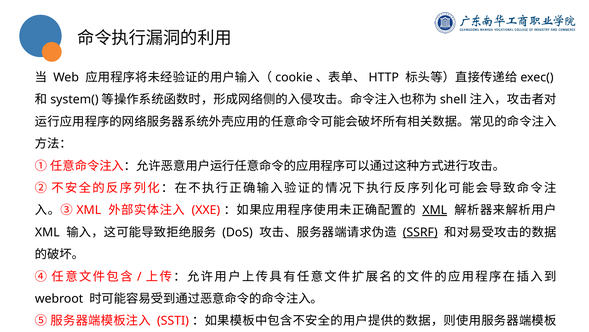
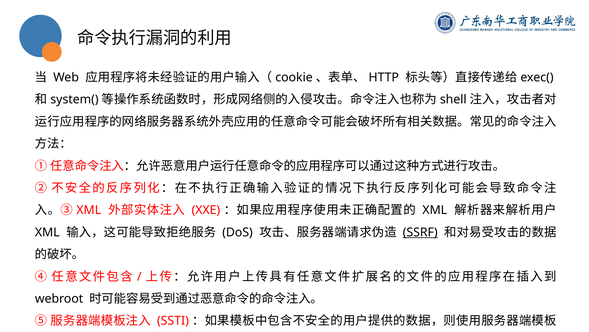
XML underline: present -> none (435, 210)
